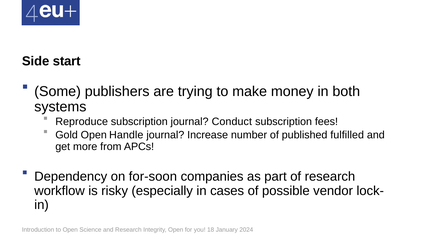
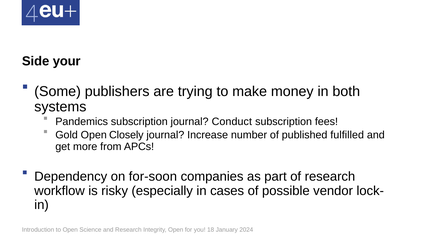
start: start -> your (67, 61)
Reproduce: Reproduce -> Pandemics (82, 121)
Handle: Handle -> Closely (126, 135)
